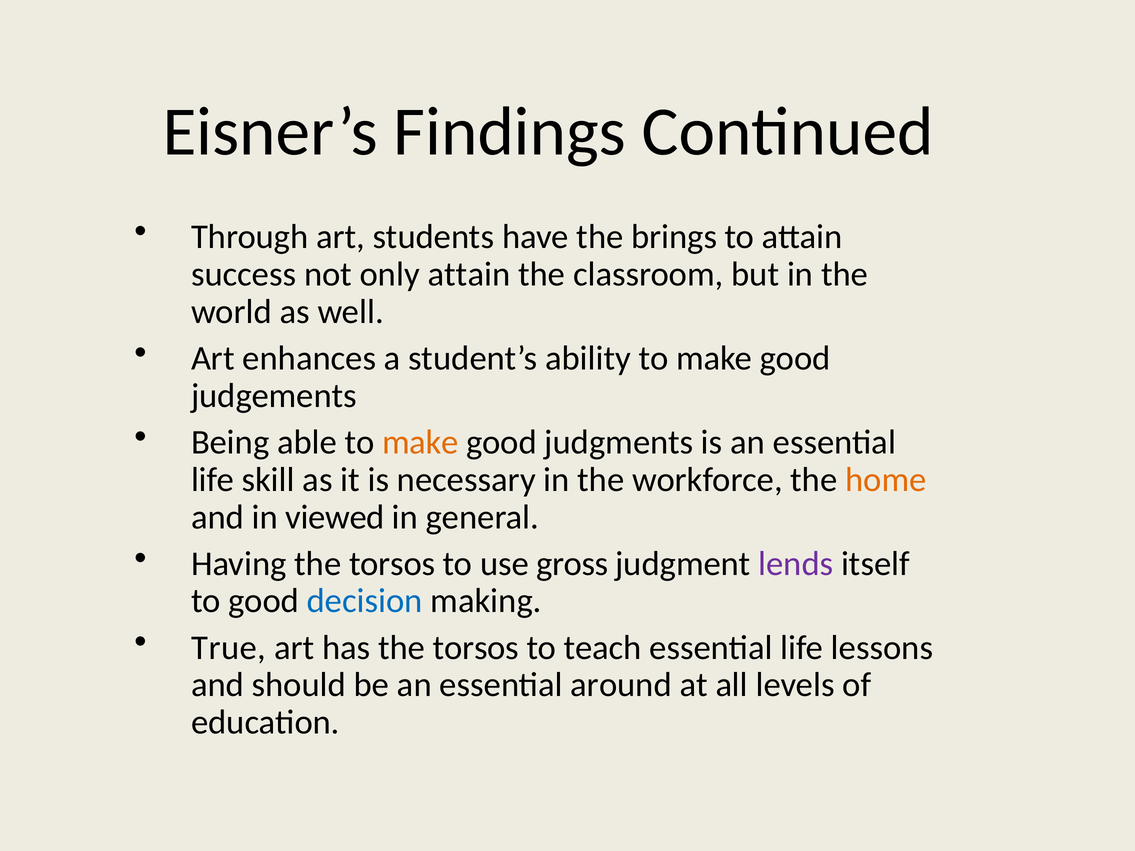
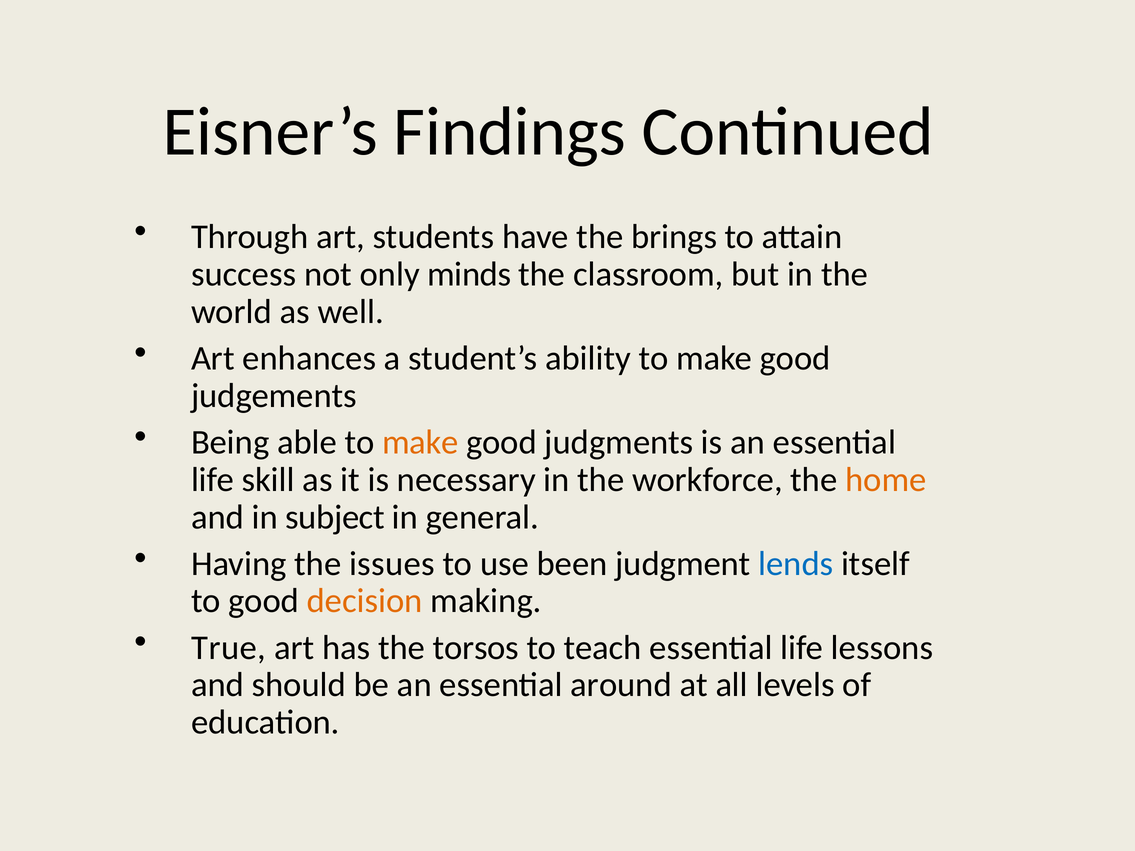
only attain: attain -> minds (469, 274)
viewed: viewed -> subject (335, 517)
Having the torsos: torsos -> issues (392, 564)
gross: gross -> been (572, 564)
lends colour: purple -> blue (796, 564)
decision colour: blue -> orange (365, 601)
